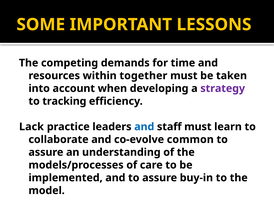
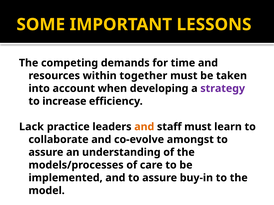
tracking: tracking -> increase (64, 101)
and colour: blue -> orange (144, 127)
common: common -> amongst (190, 140)
